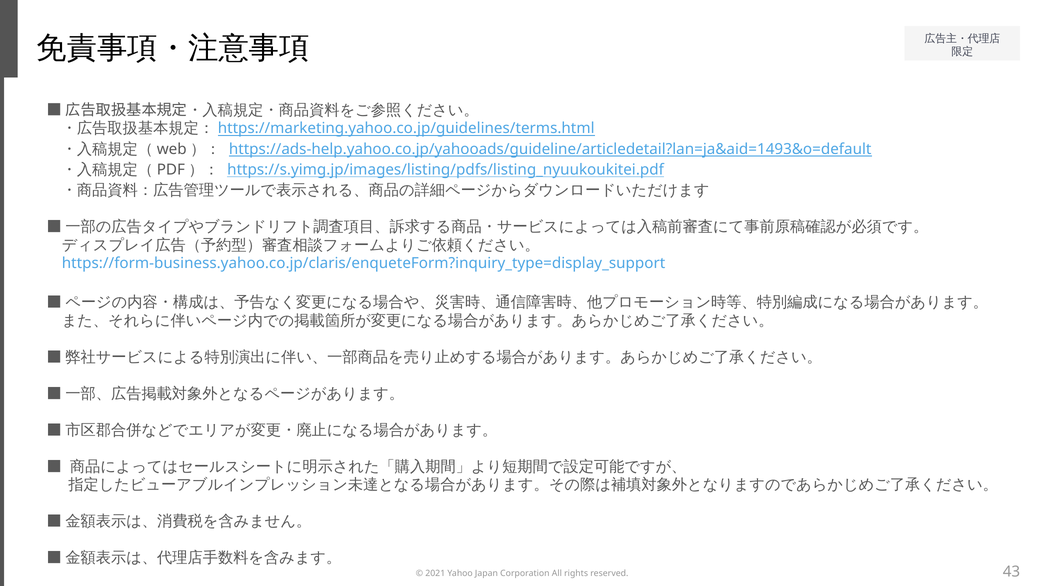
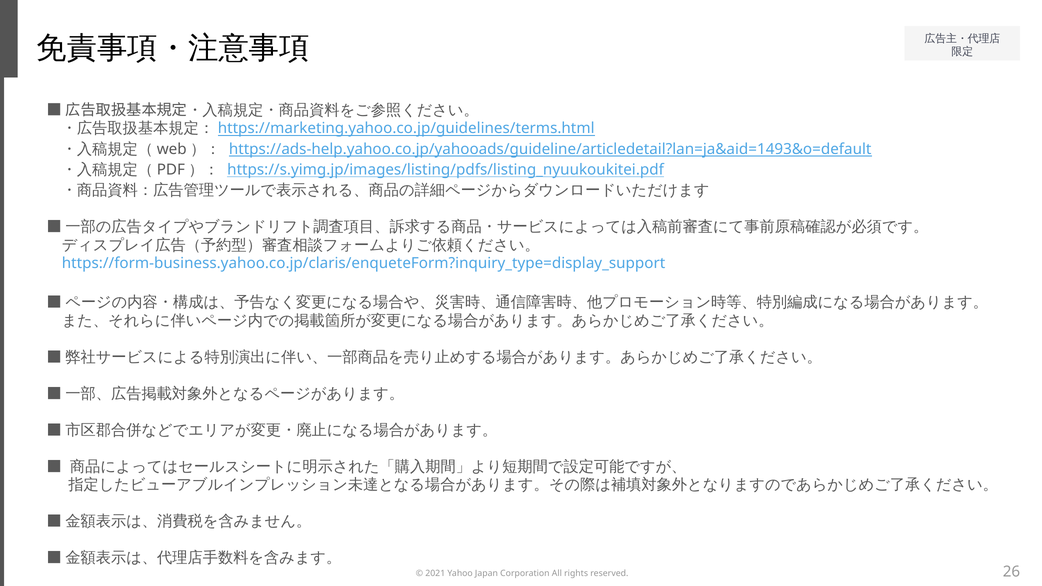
43: 43 -> 26 (1011, 572)
